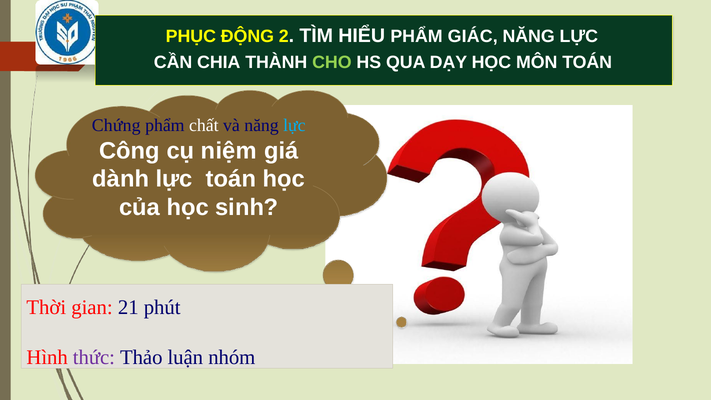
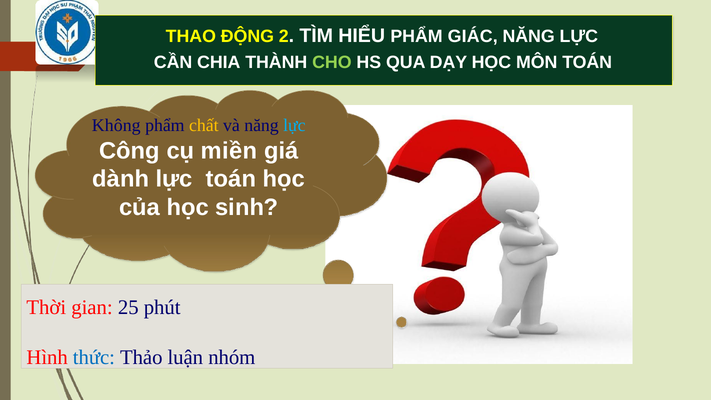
PHỤC: PHỤC -> THAO (191, 36)
Chứng: Chứng -> Không (116, 125)
chất colour: white -> yellow (204, 125)
niệm: niệm -> miền (229, 151)
21: 21 -> 25 (128, 307)
thức colour: purple -> blue (94, 357)
